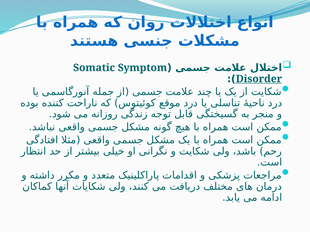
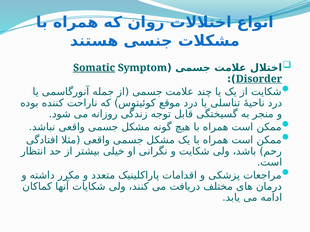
Somatic underline: none -> present (94, 68)
